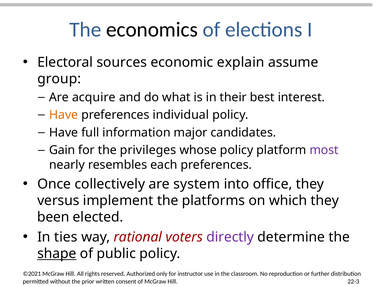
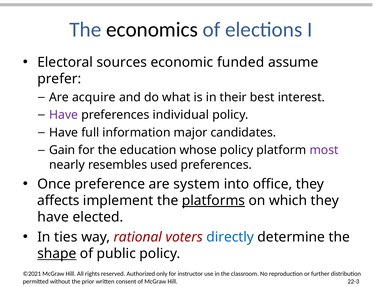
explain: explain -> funded (241, 62)
group: group -> prefer (59, 79)
Have colour: orange -> purple (64, 115)
privileges: privileges -> education (148, 150)
each: each -> used (164, 165)
collectively: collectively -> preference (110, 184)
versus: versus -> affects (58, 200)
platforms underline: none -> present (213, 200)
been: been -> have (53, 217)
directly colour: purple -> blue (230, 237)
